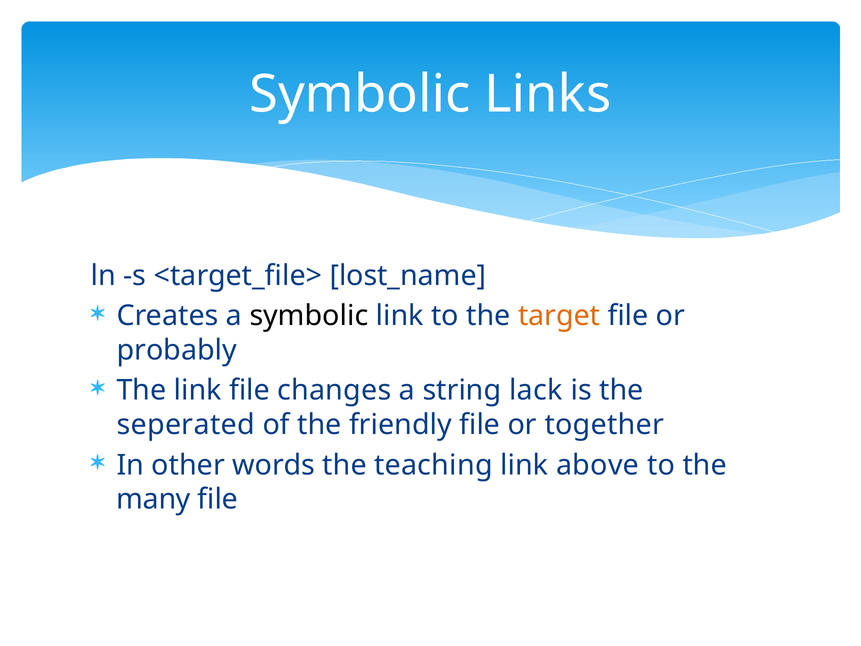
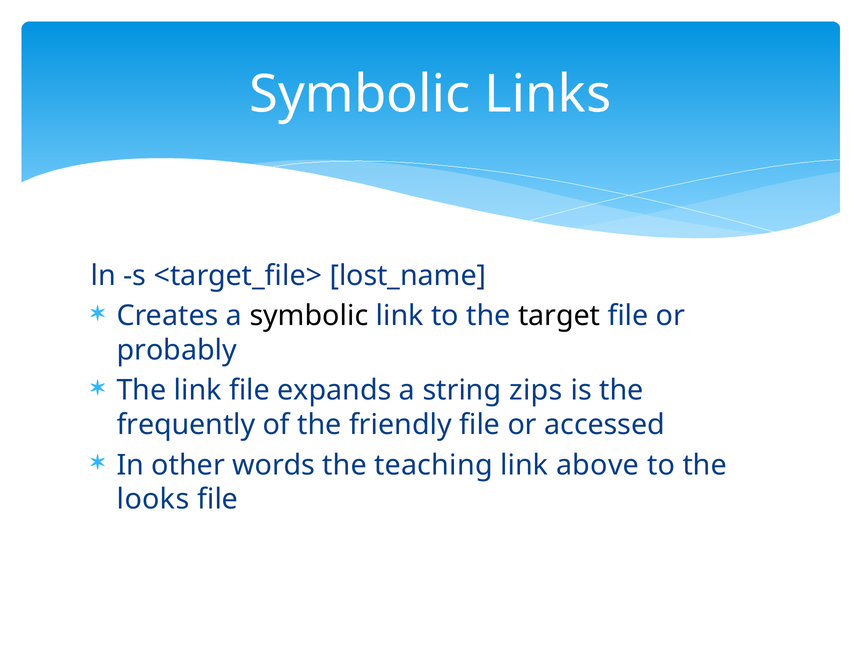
target colour: orange -> black (559, 316)
changes: changes -> expands (334, 390)
lack: lack -> zips (536, 390)
seperated: seperated -> frequently (186, 425)
together: together -> accessed (605, 425)
many: many -> looks (153, 499)
